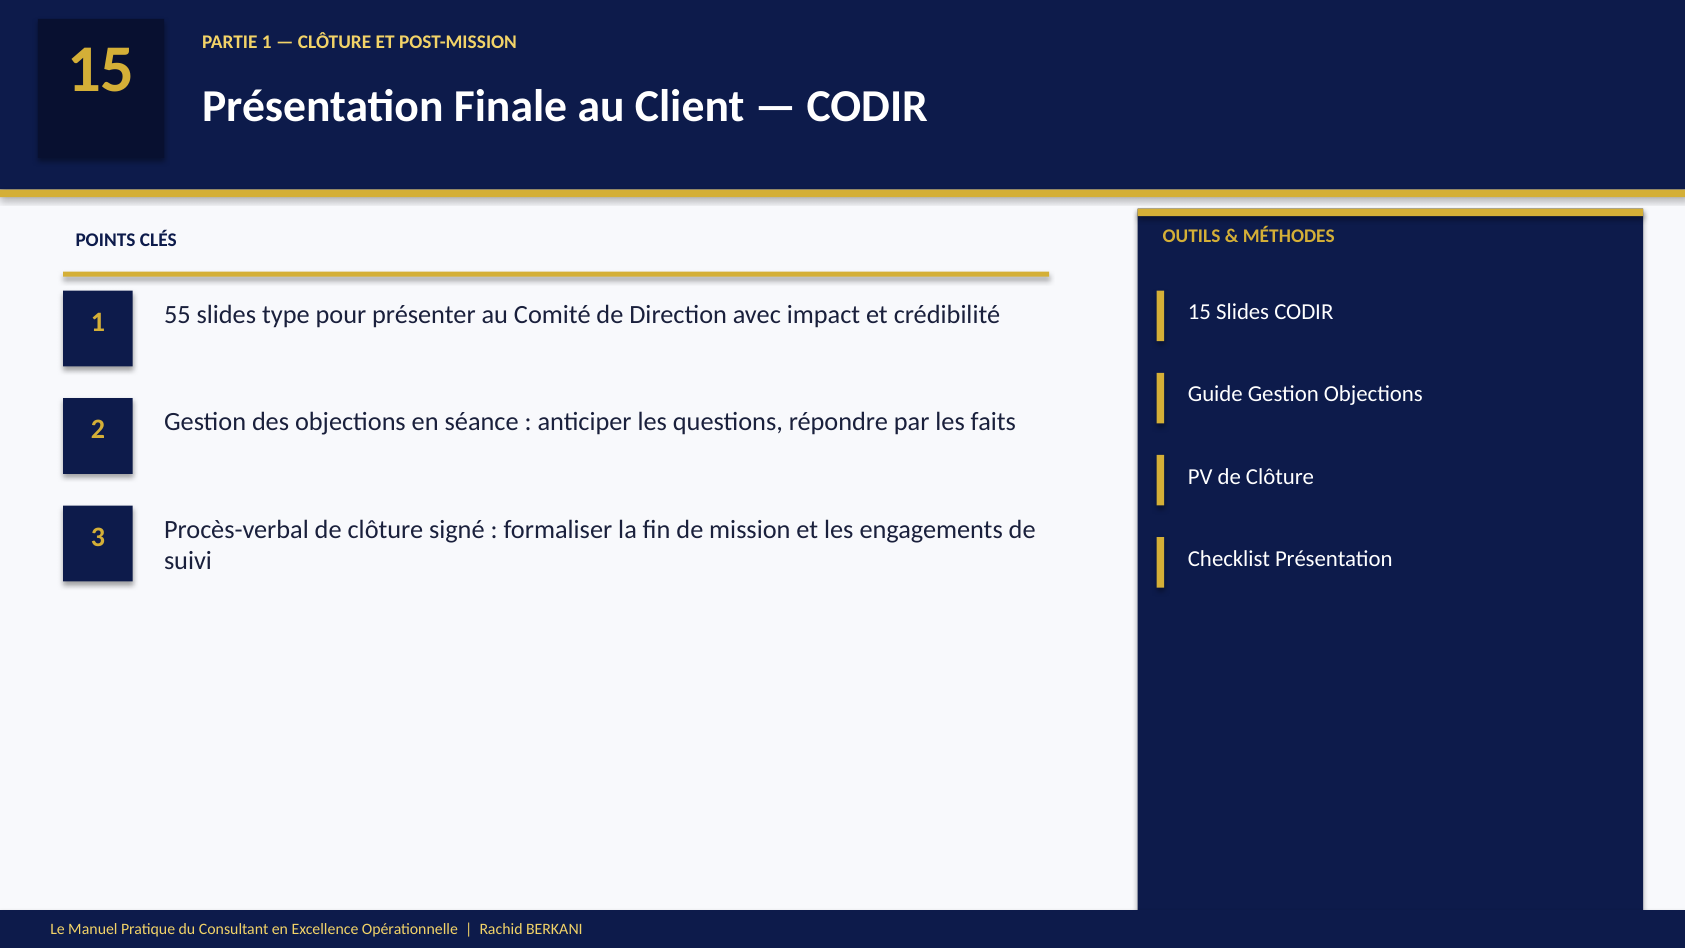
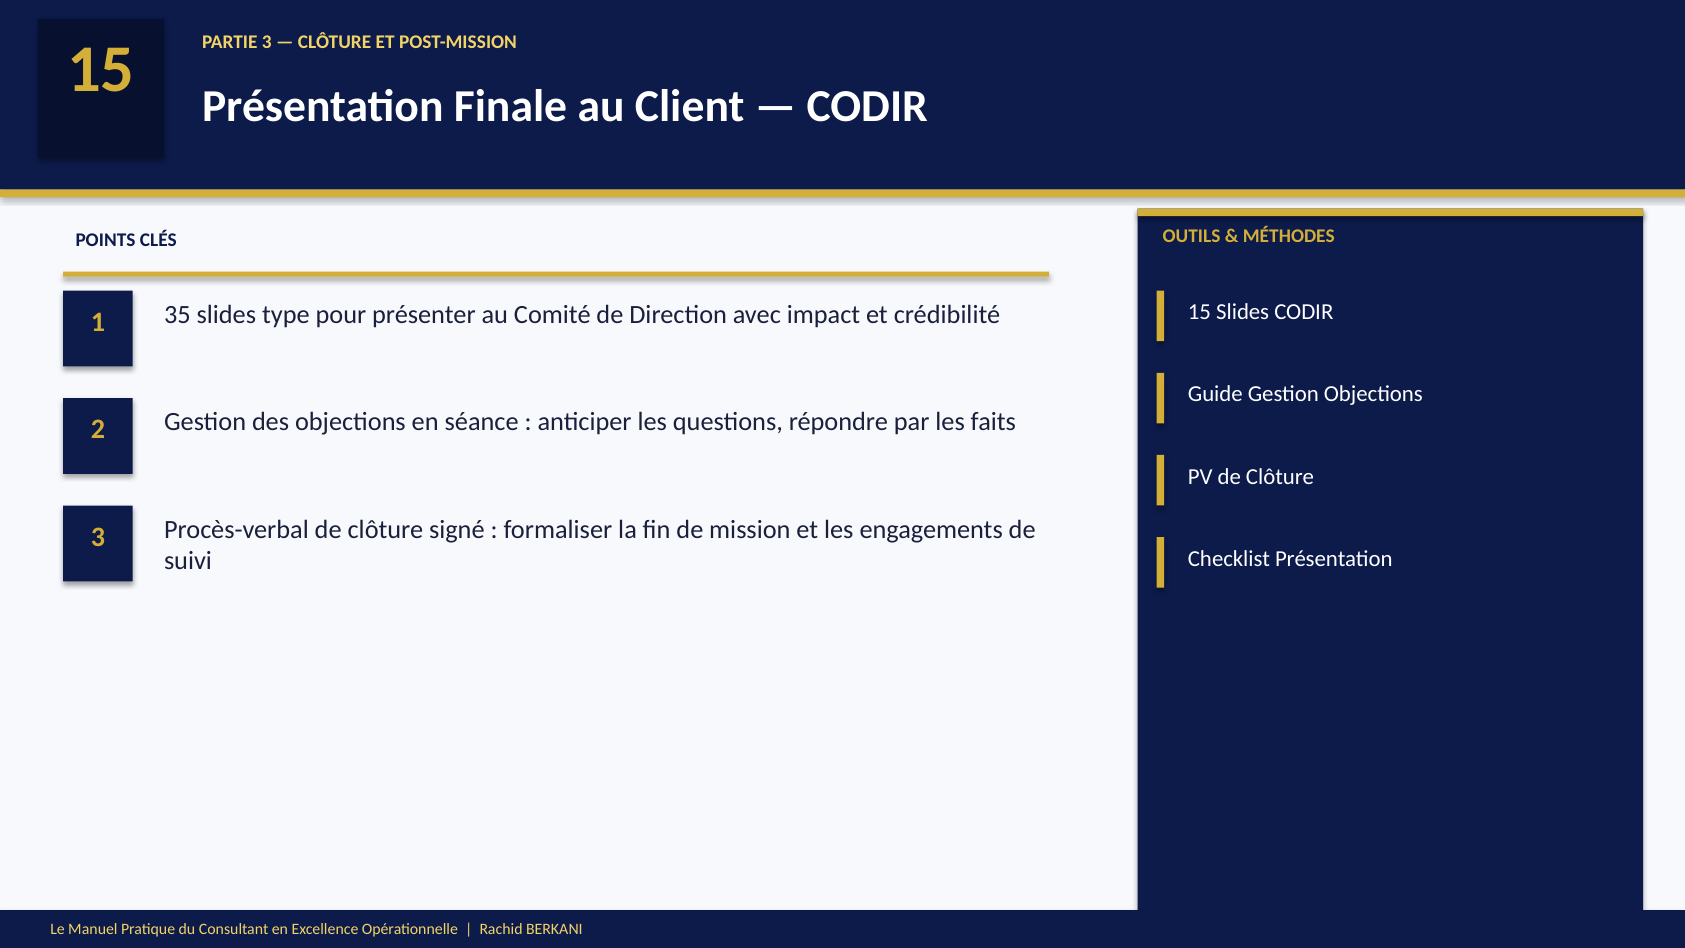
PARTIE 1: 1 -> 3 (267, 42)
55: 55 -> 35 (177, 315)
